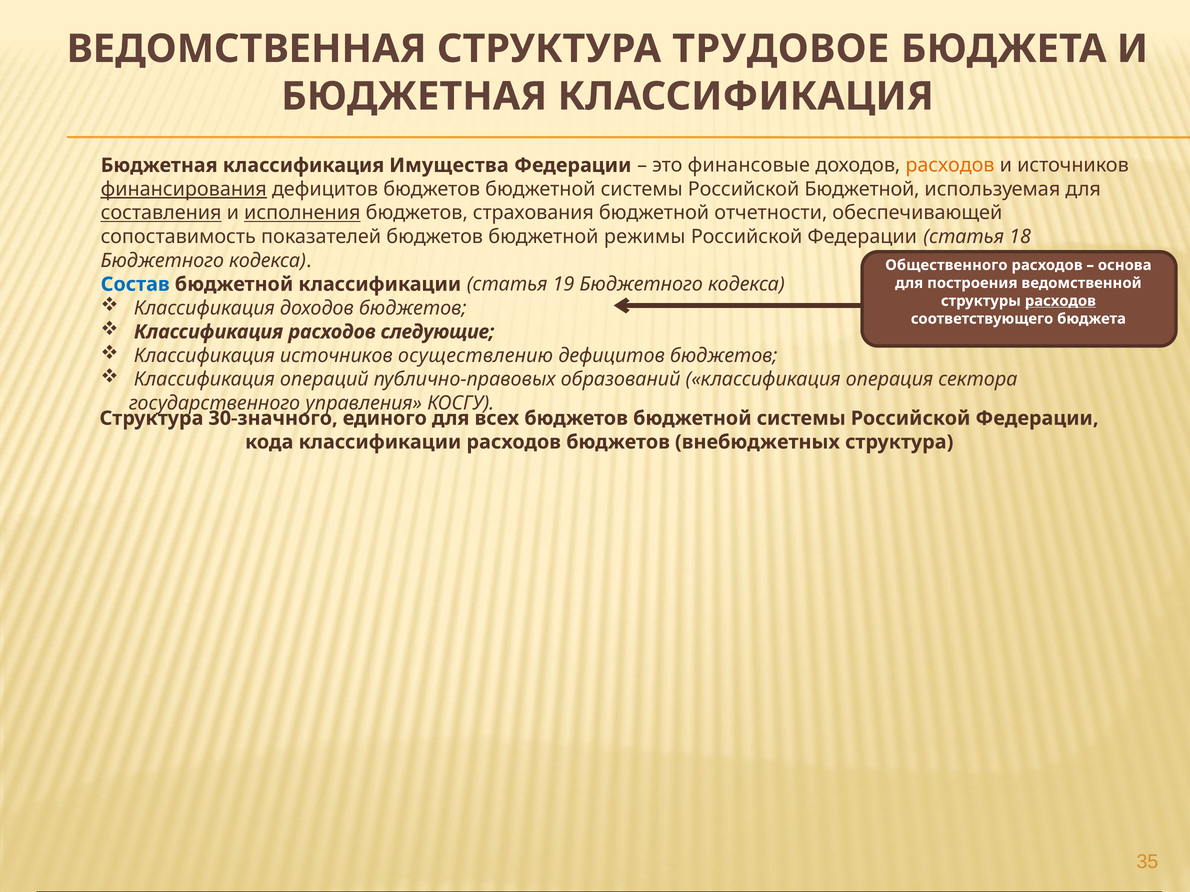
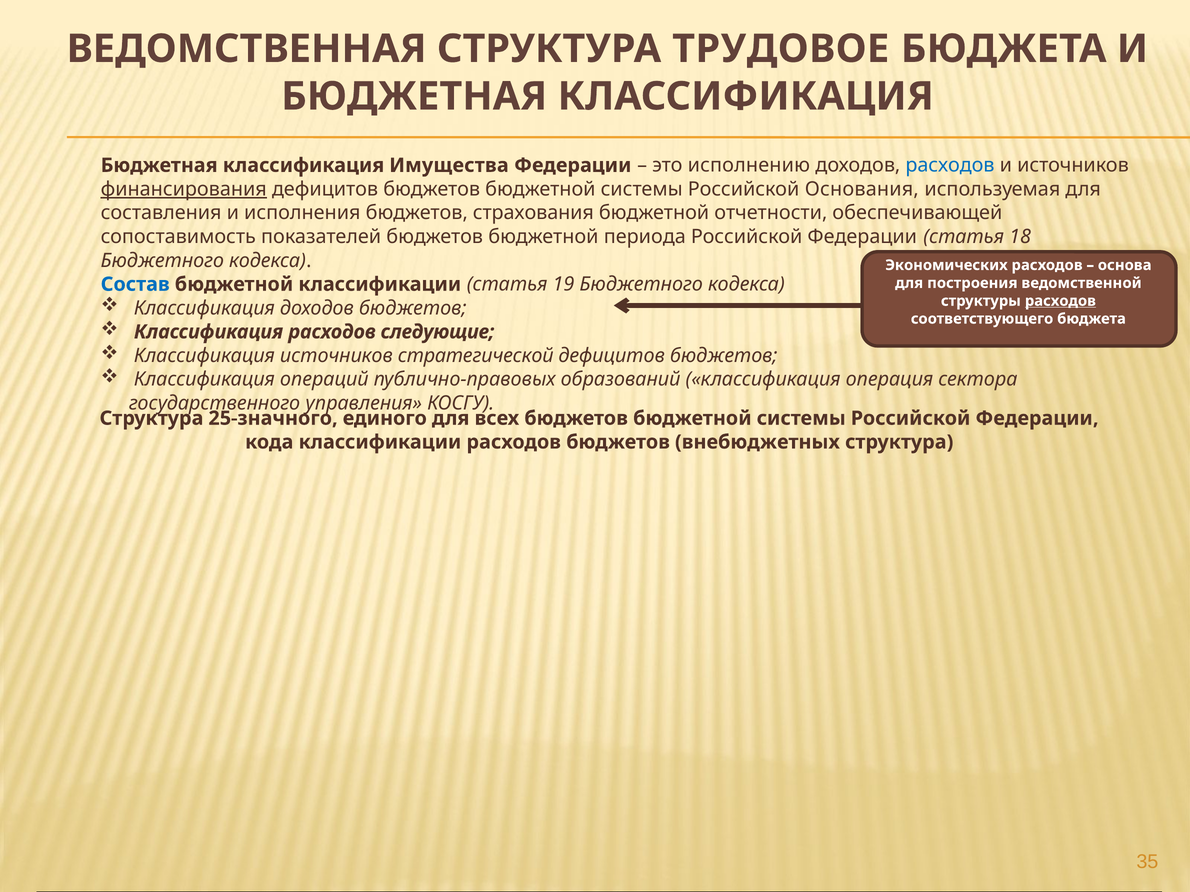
финансовые: финансовые -> исполнению (749, 165)
расходов colour: orange -> blue (950, 165)
Российской Бюджетной: Бюджетной -> Основания (862, 189)
составления underline: present -> none (161, 213)
исполнения underline: present -> none (302, 213)
режимы: режимы -> периода (645, 237)
Общественного: Общественного -> Экономических (946, 265)
осуществлению: осуществлению -> стратегической (476, 356)
30-значного: 30-значного -> 25-значного (273, 418)
